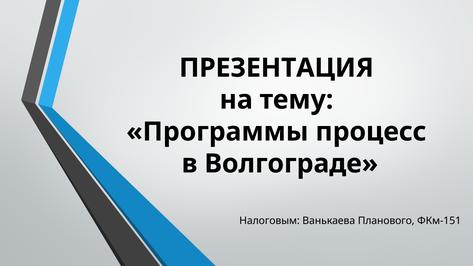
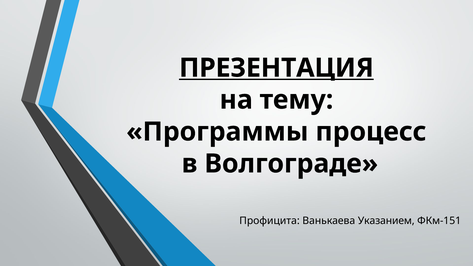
ПРЕЗЕНТАЦИЯ underline: none -> present (276, 68)
Налоговым: Налоговым -> Профицита (270, 221)
Планового: Планового -> Указанием (386, 221)
